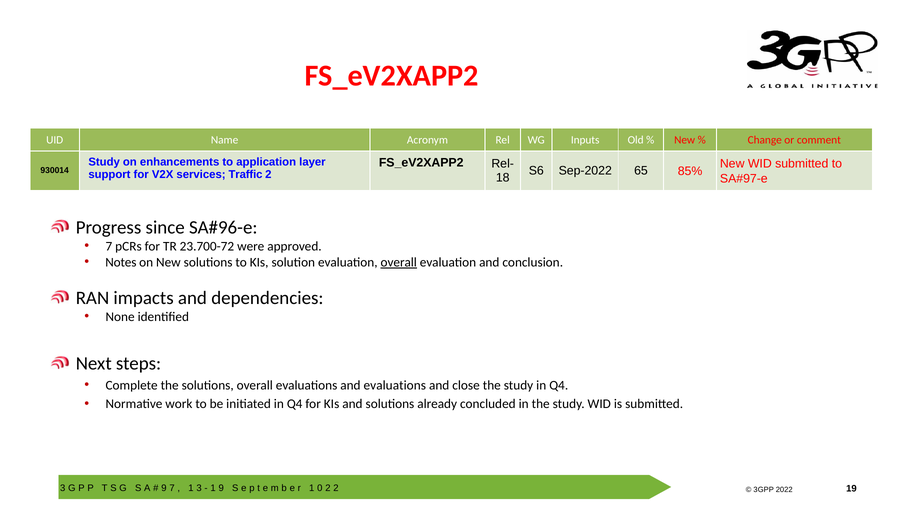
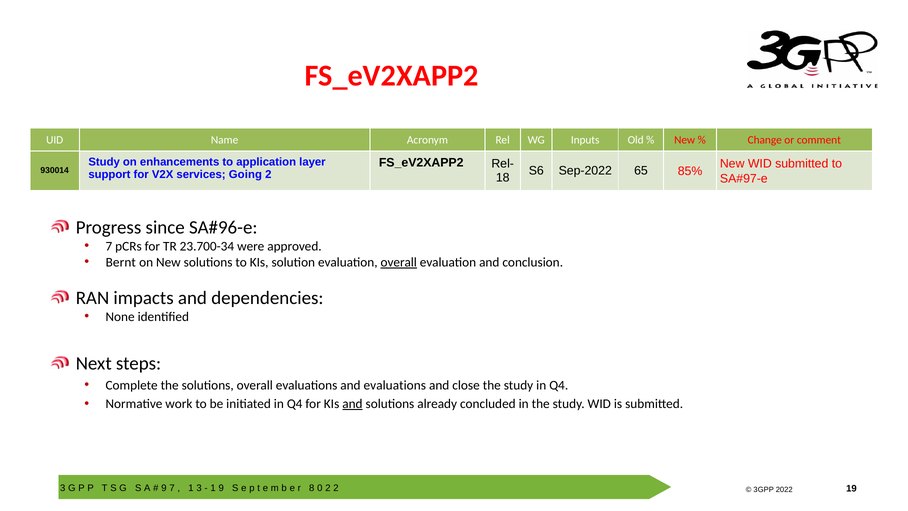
Traffic: Traffic -> Going (245, 175)
23.700-72: 23.700-72 -> 23.700-34 (207, 246)
Notes: Notes -> Bernt (121, 262)
and underline: none -> present (352, 404)
1: 1 -> 8 (312, 488)
